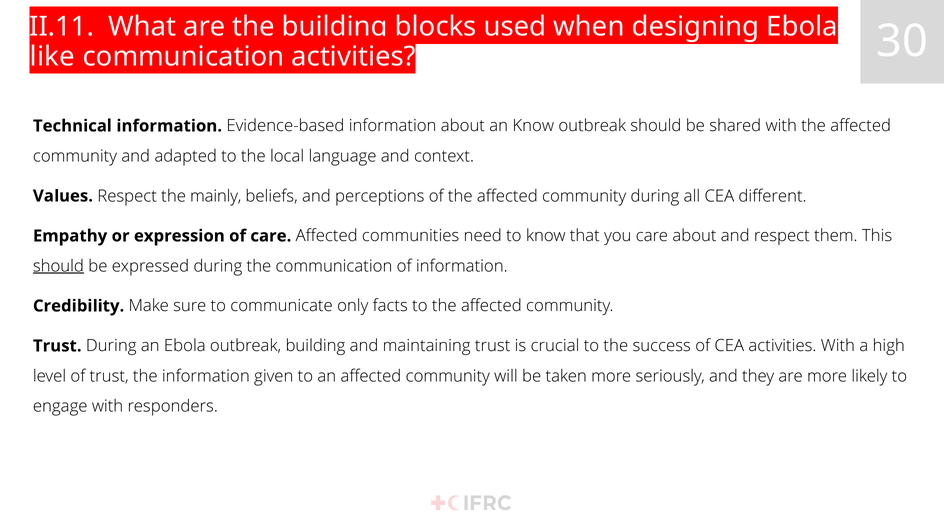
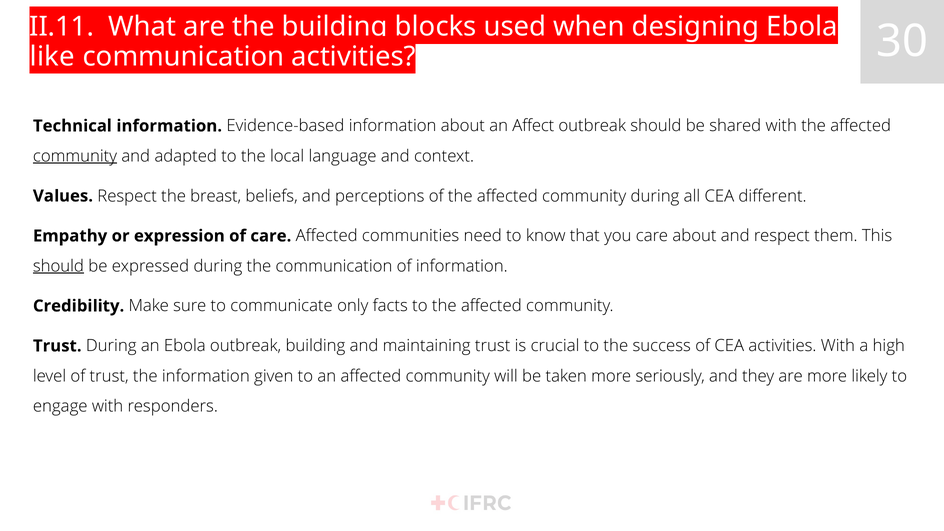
an Know: Know -> Affect (533, 126)
community underline: none -> present (75, 156)
mainly: mainly -> breast (216, 196)
